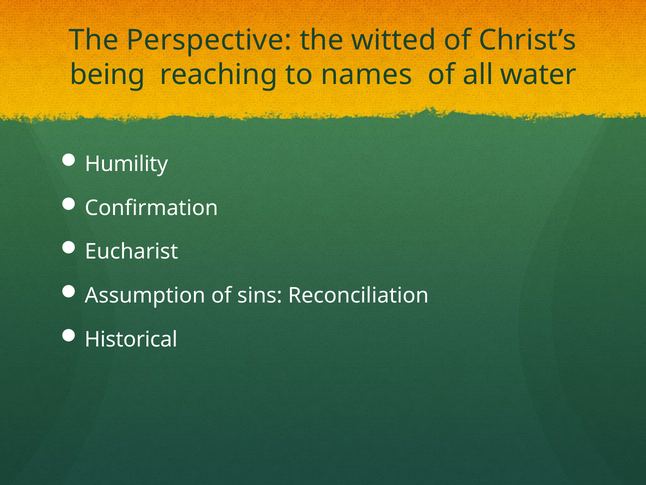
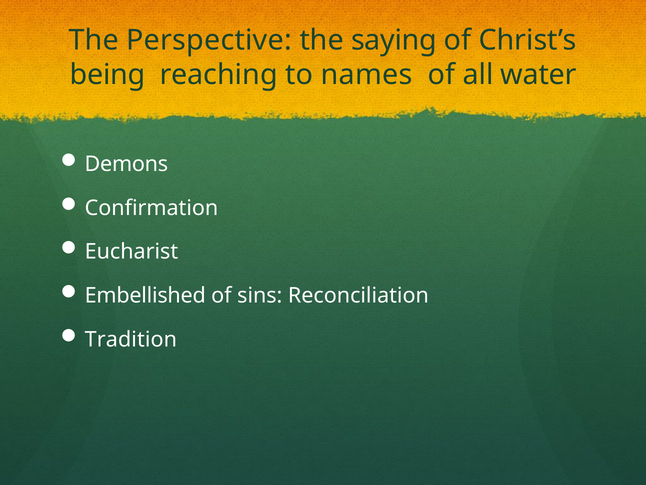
witted: witted -> saying (394, 40)
Humility: Humility -> Demons (126, 164)
Assumption: Assumption -> Embellished (145, 295)
Historical: Historical -> Tradition (131, 339)
